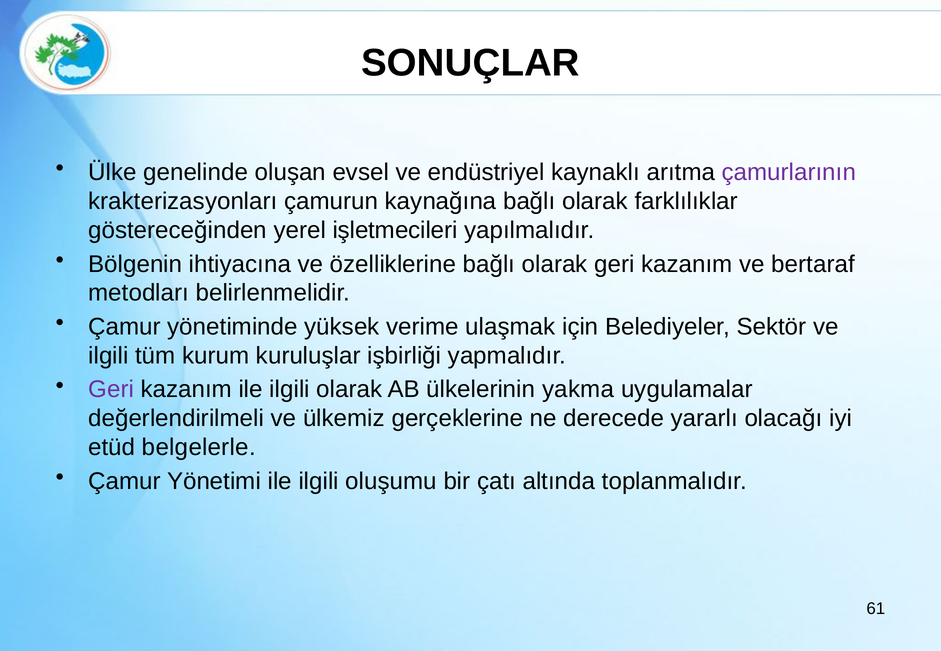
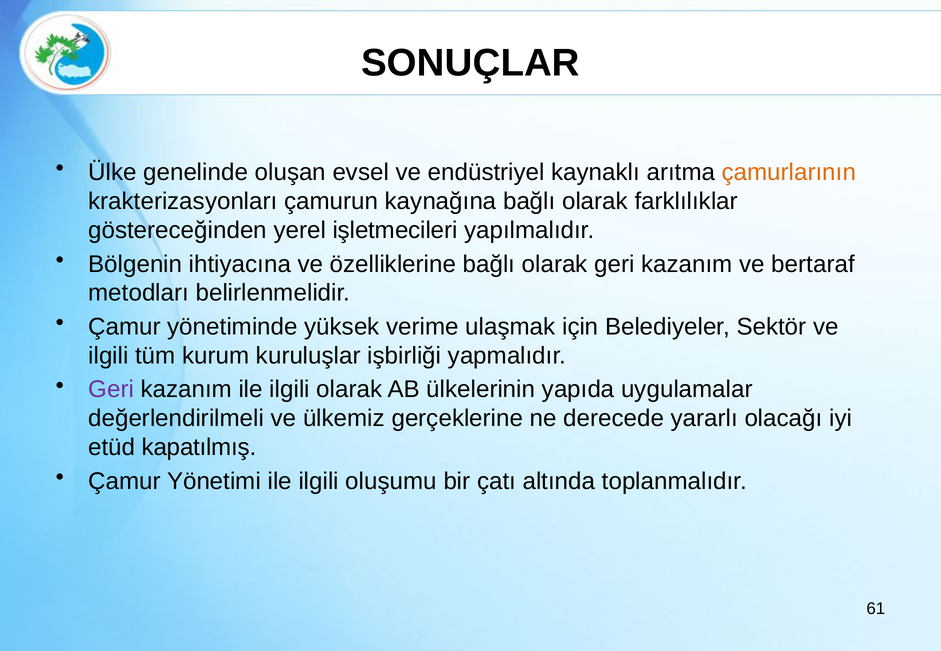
çamurlarının colour: purple -> orange (789, 173)
yakma: yakma -> yapıda (578, 390)
belgelerle: belgelerle -> kapatılmış (199, 448)
